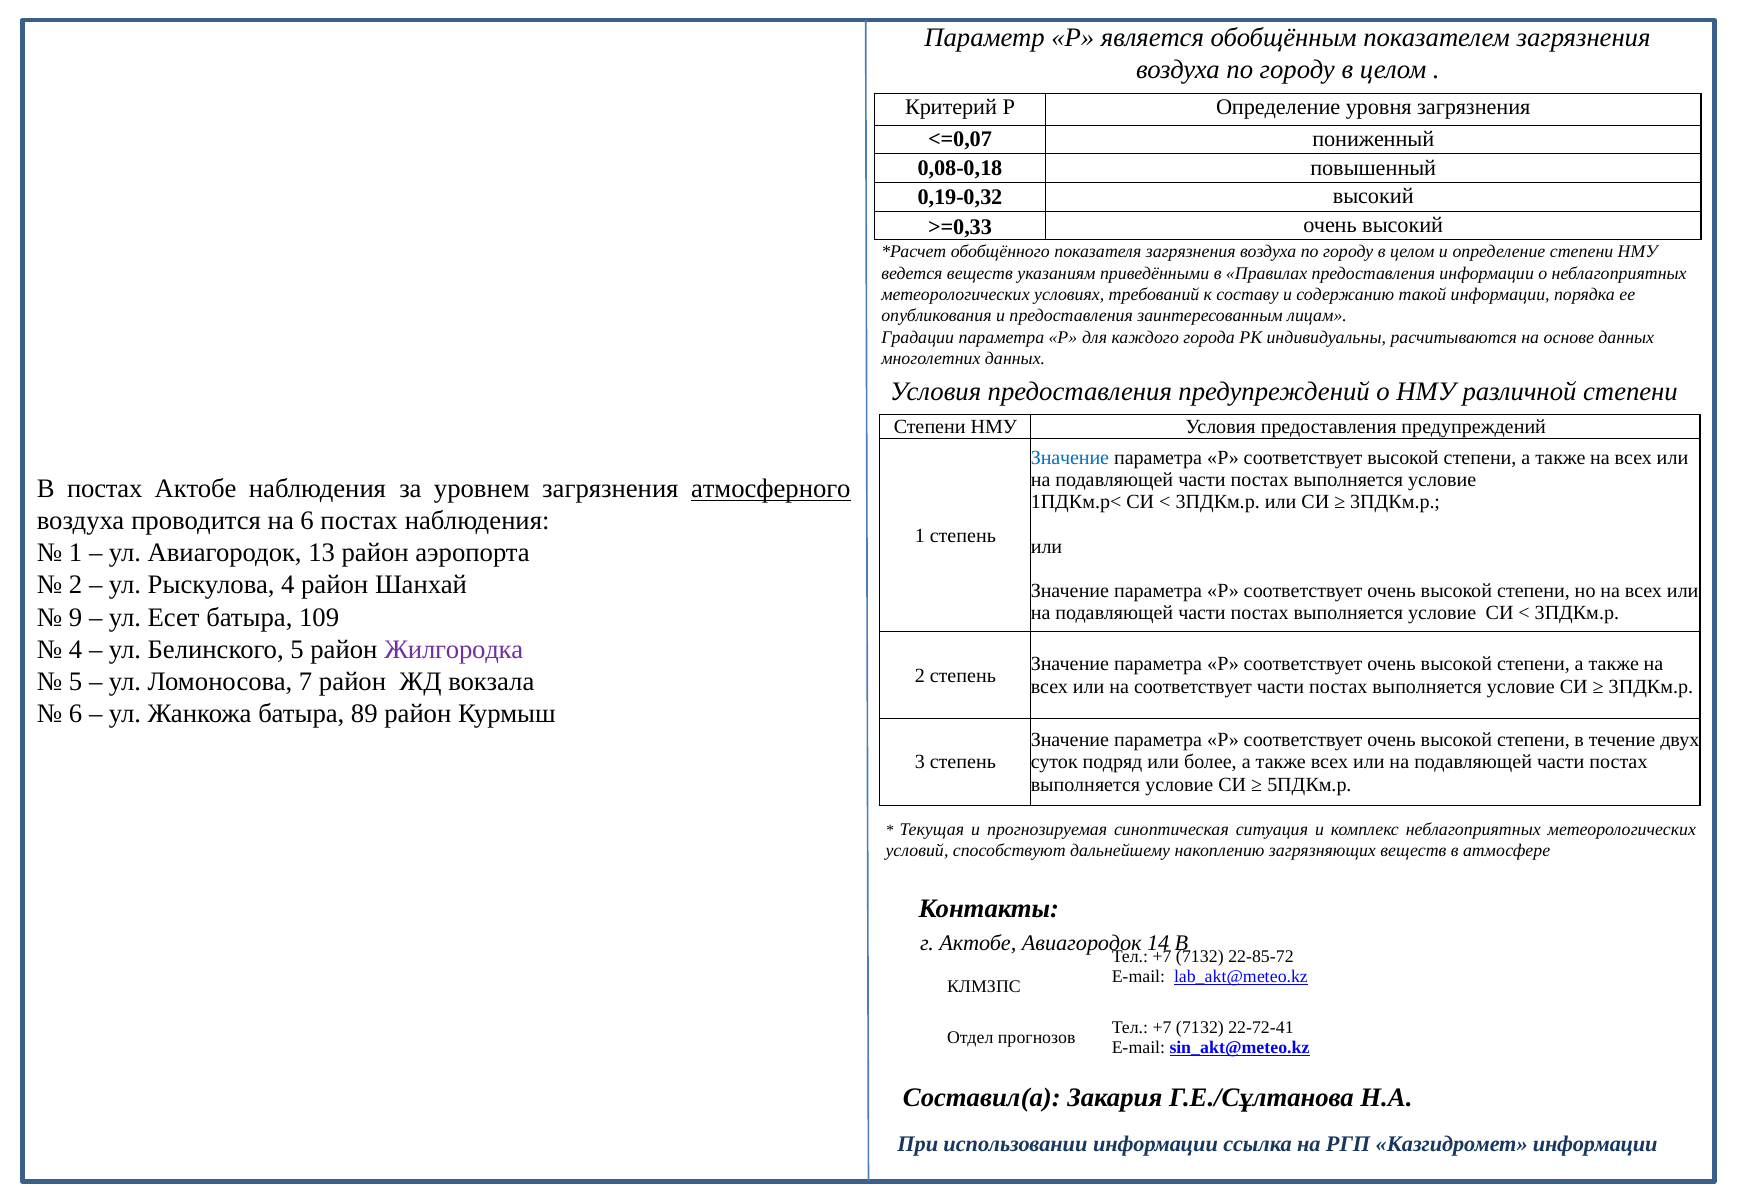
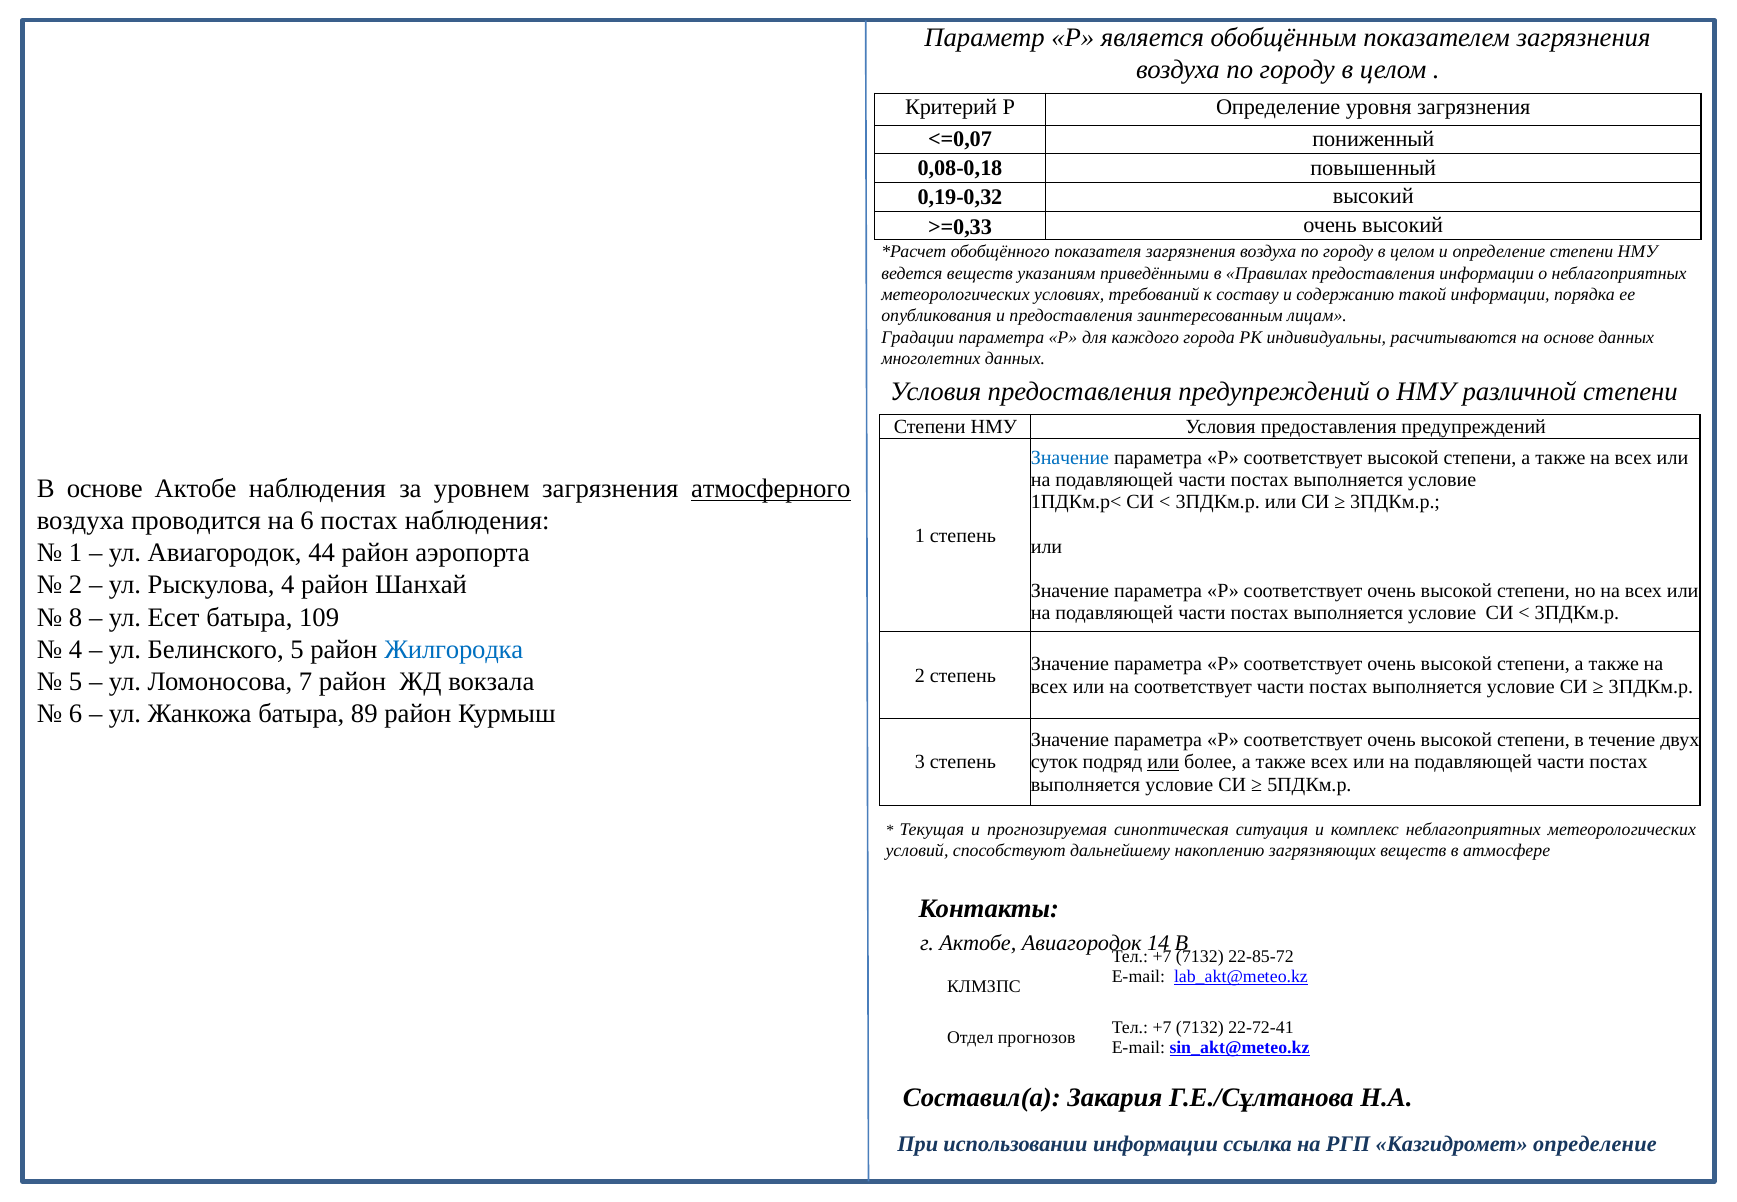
В постах: постах -> основе (105, 489)
13: 13 -> 44 (322, 553)
9: 9 -> 8 (76, 618)
Жилгородка colour: purple -> blue (454, 650)
или underline: none -> present (1163, 763)
Казгидромет информации: информации -> определение (1595, 1145)
